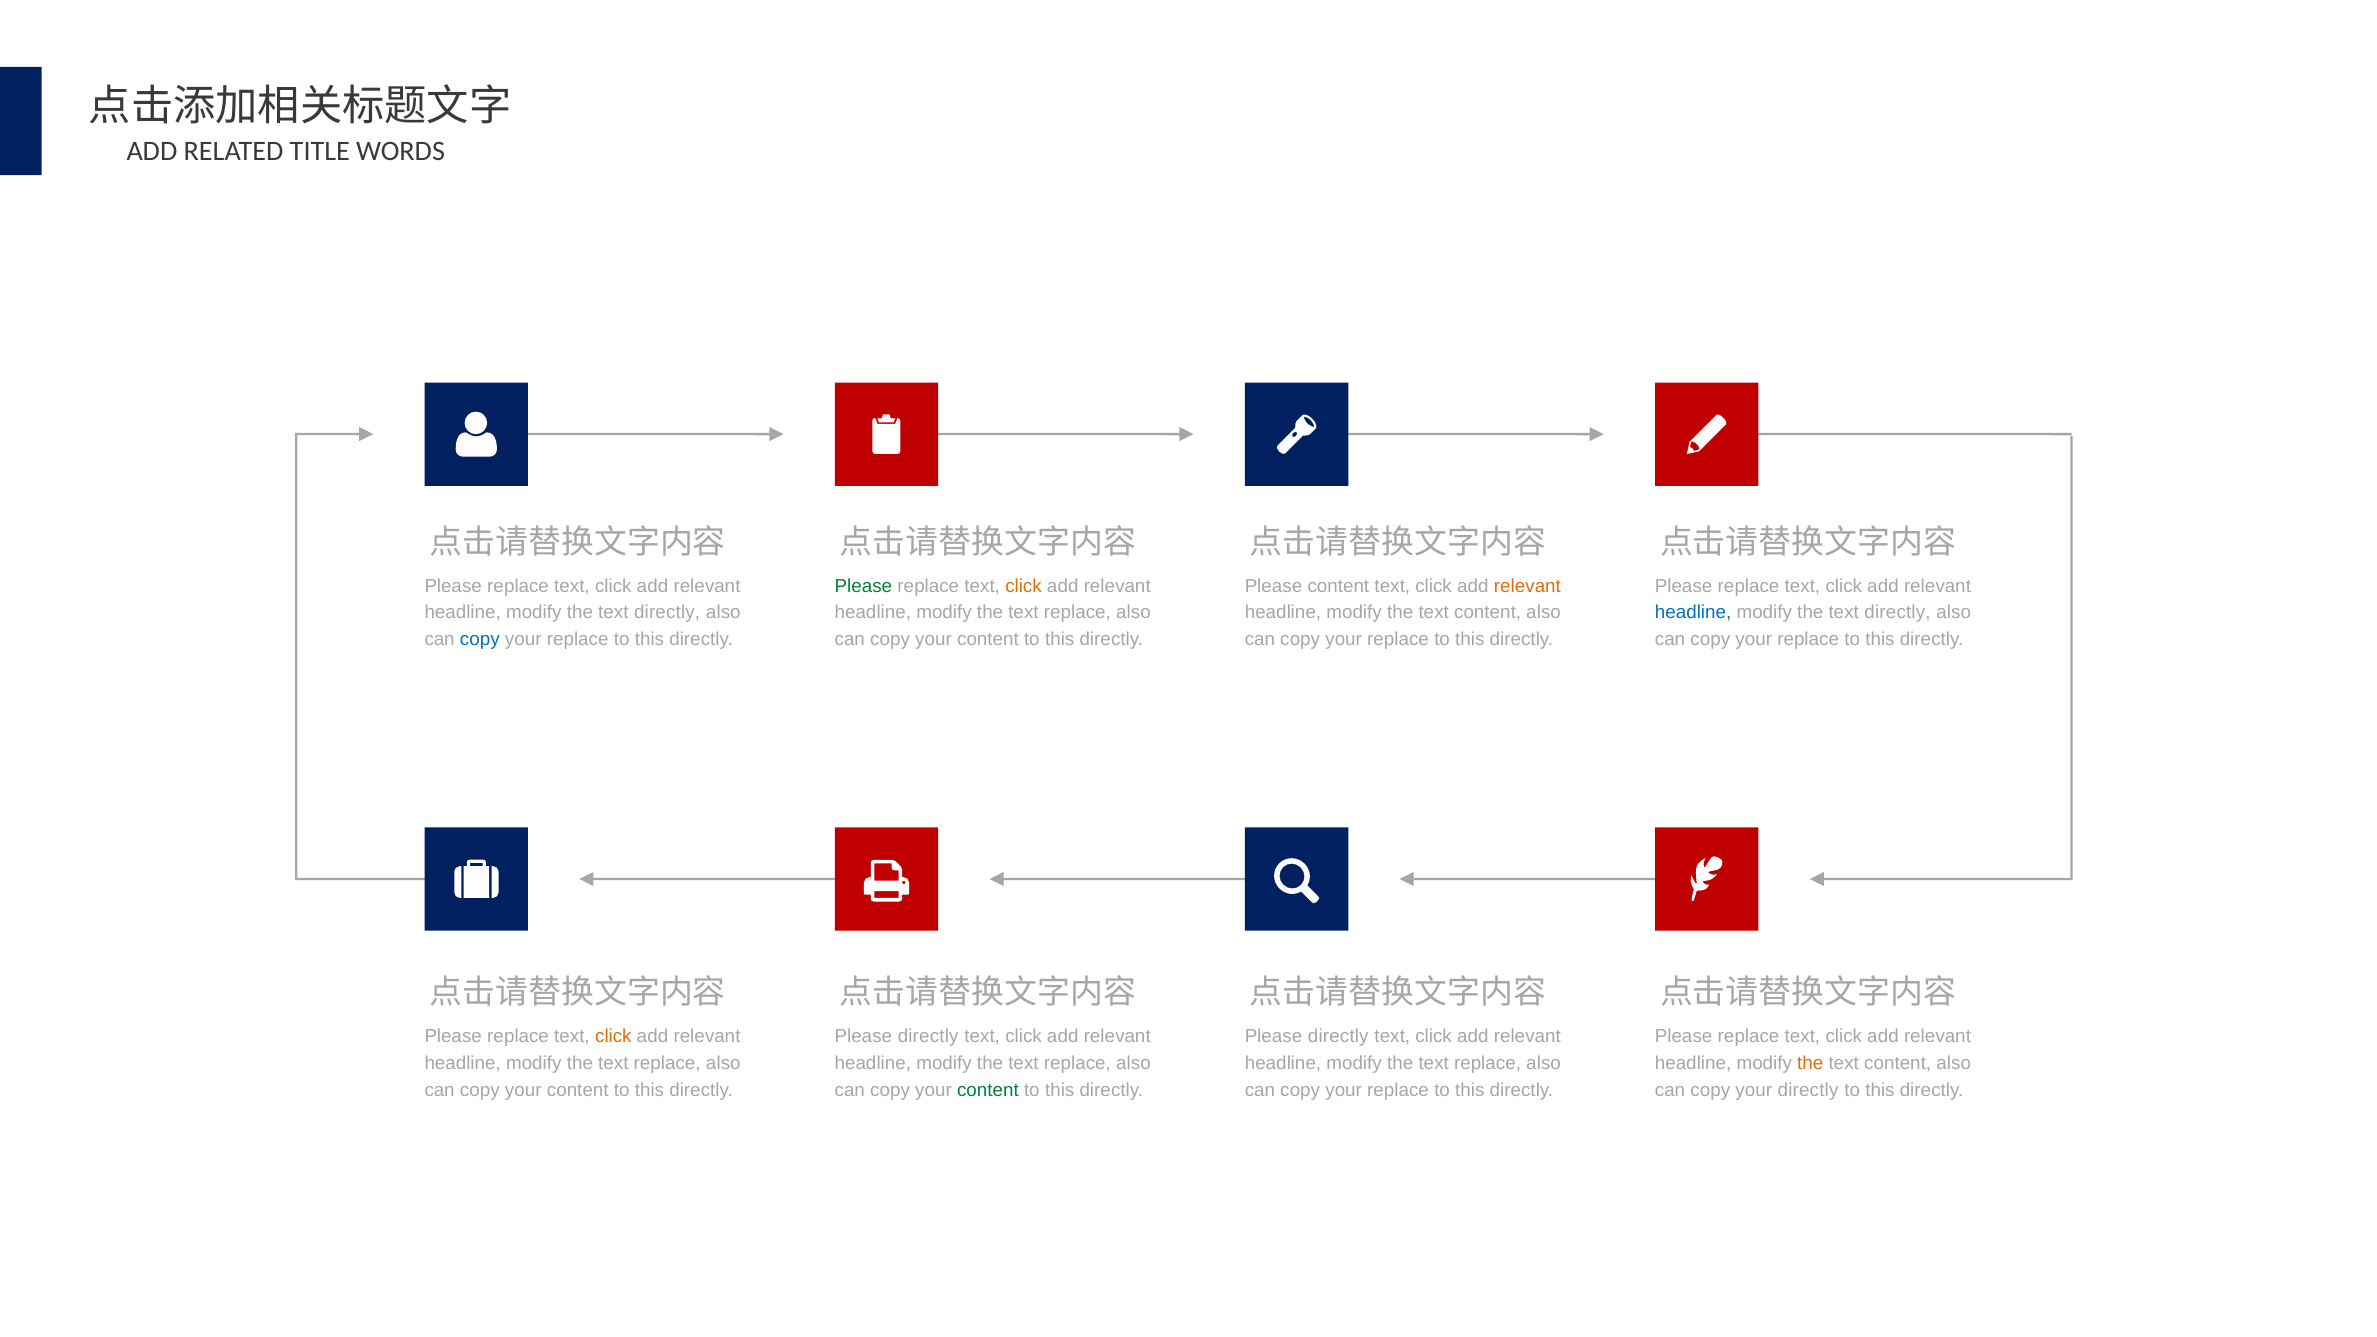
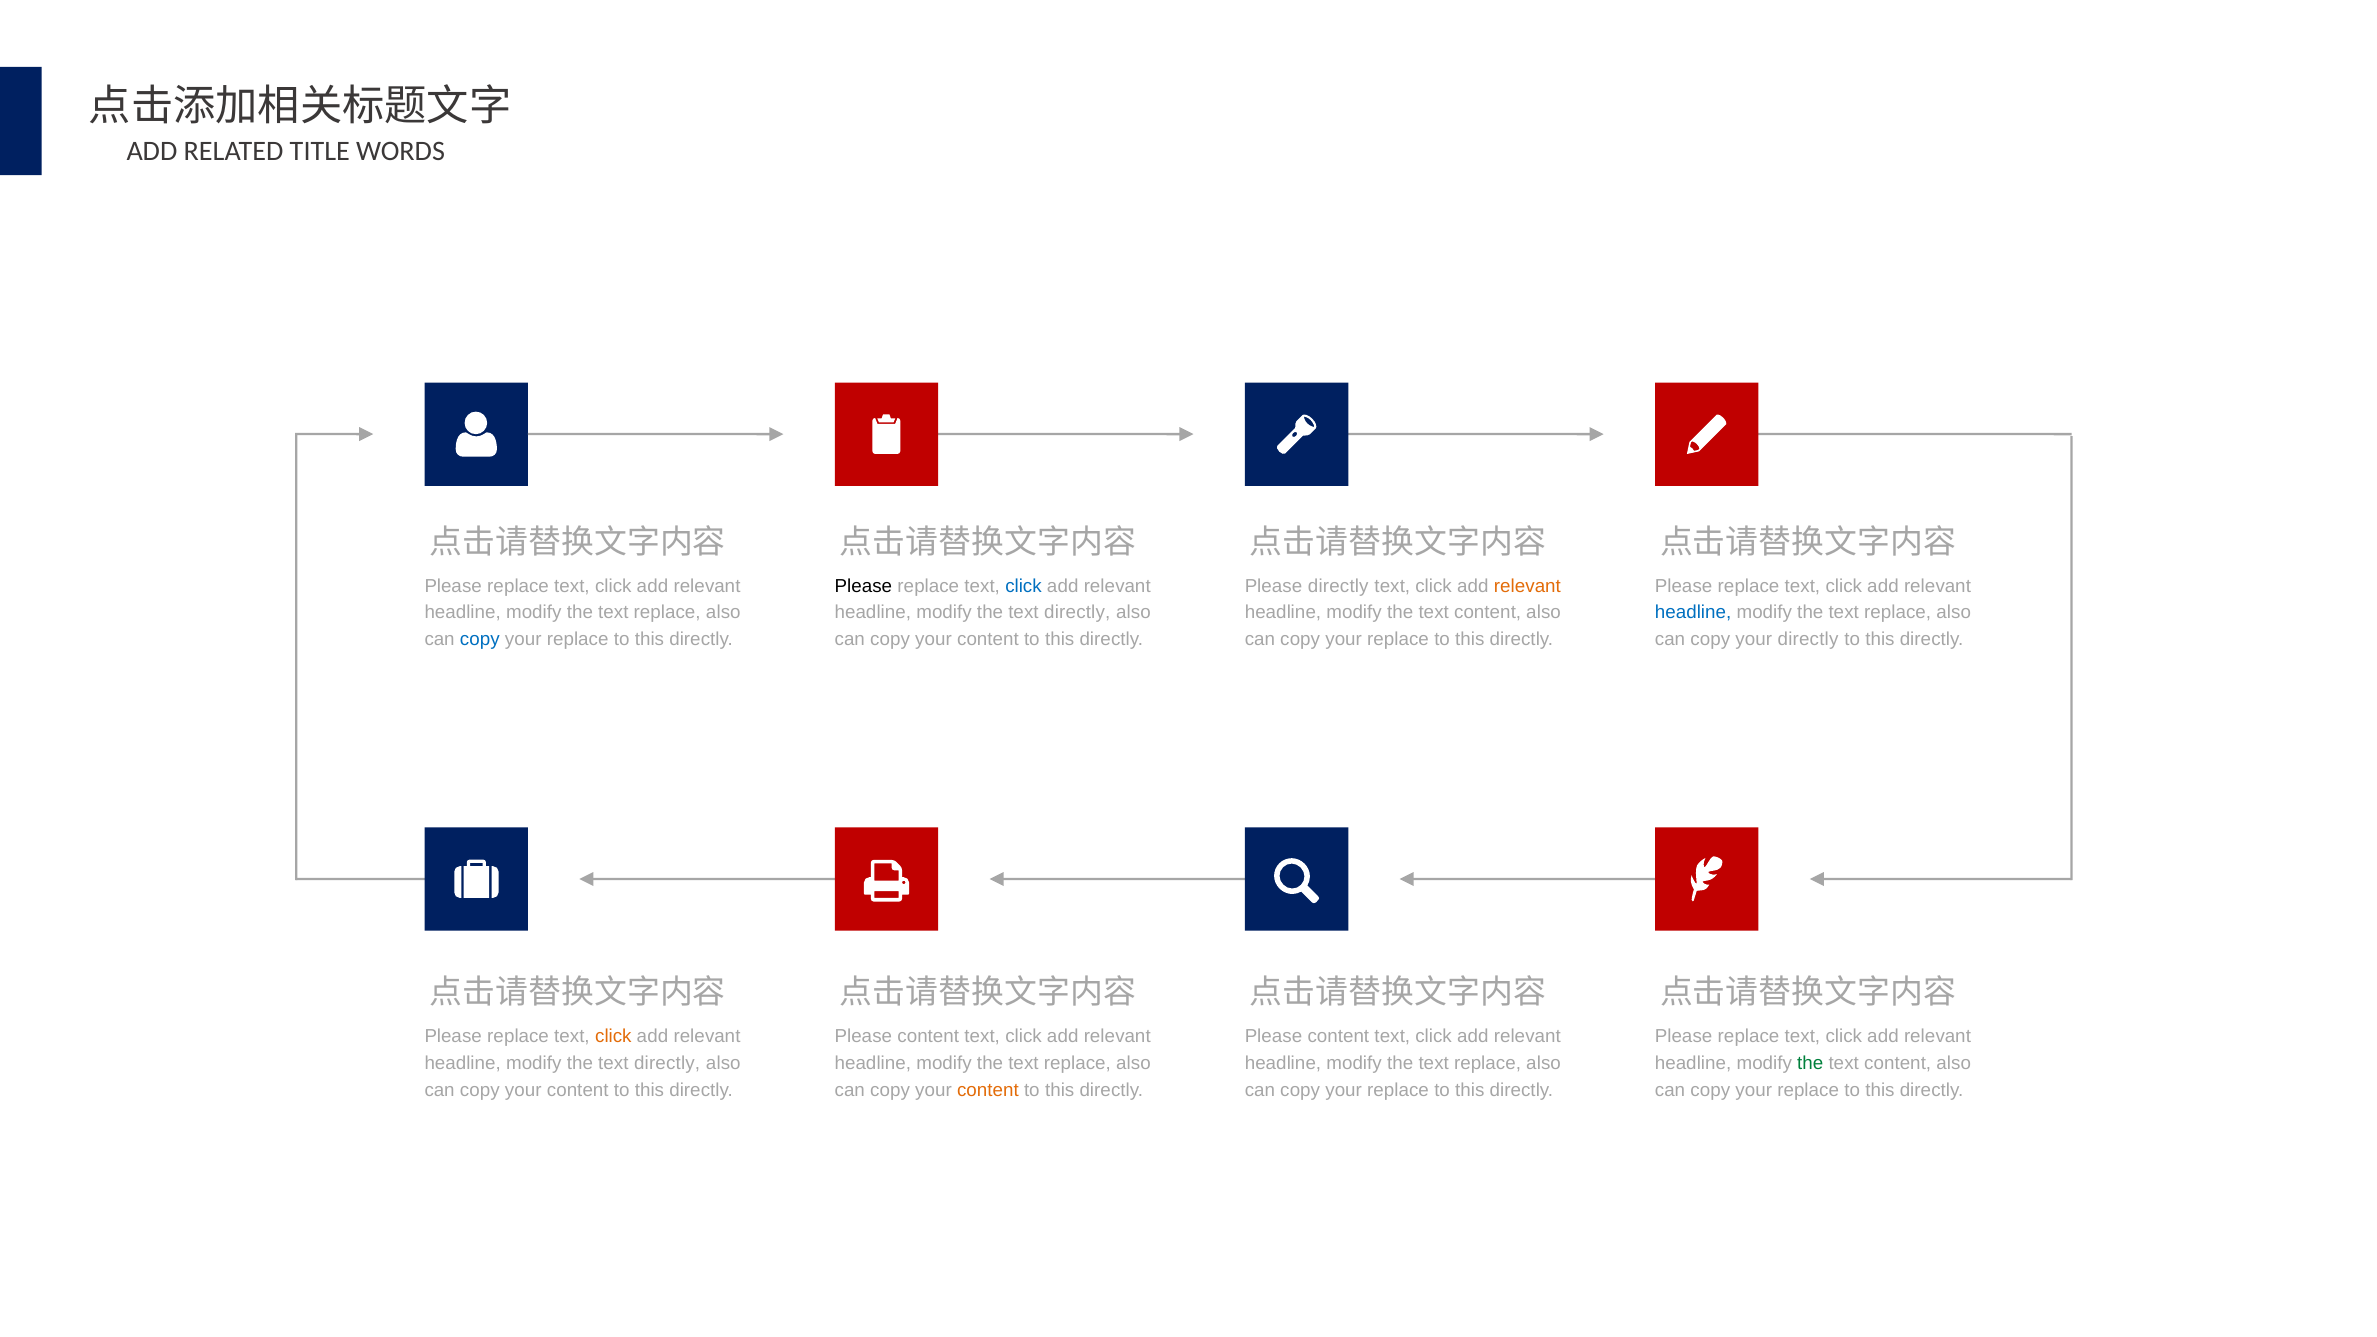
Please colour: green -> black (863, 586)
click colour: orange -> blue (1024, 586)
Please content: content -> directly (1338, 586)
directly: directly -> replace (667, 613)
replace: replace -> directly (1077, 613)
directly: directly -> replace (1898, 613)
replace: replace -> directly (1808, 640)
directly: directly -> content (928, 1036)
directly: directly -> content (1338, 1036)
replace: replace -> directly (667, 1063)
the colour: orange -> green (1810, 1063)
content colour: green -> orange (988, 1090)
directly: directly -> replace (1808, 1090)
